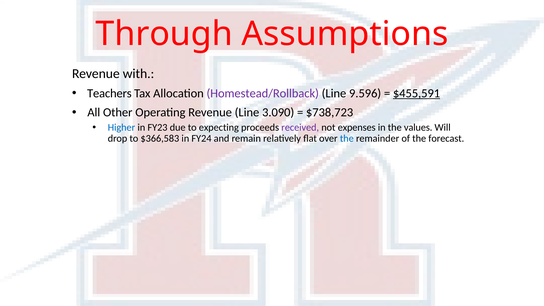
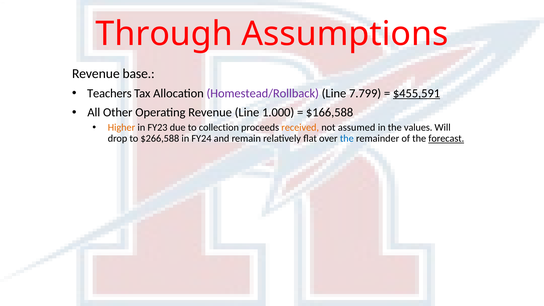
with: with -> base (139, 74)
9.596: 9.596 -> 7.799 (365, 93)
3.090: 3.090 -> 1.000 (278, 112)
$738,723: $738,723 -> $166,588 (330, 112)
Higher colour: blue -> orange (121, 128)
expecting: expecting -> collection (219, 128)
received colour: purple -> orange (300, 128)
expenses: expenses -> assumed (357, 128)
$366,583: $366,583 -> $266,588 (160, 139)
forecast underline: none -> present (446, 139)
